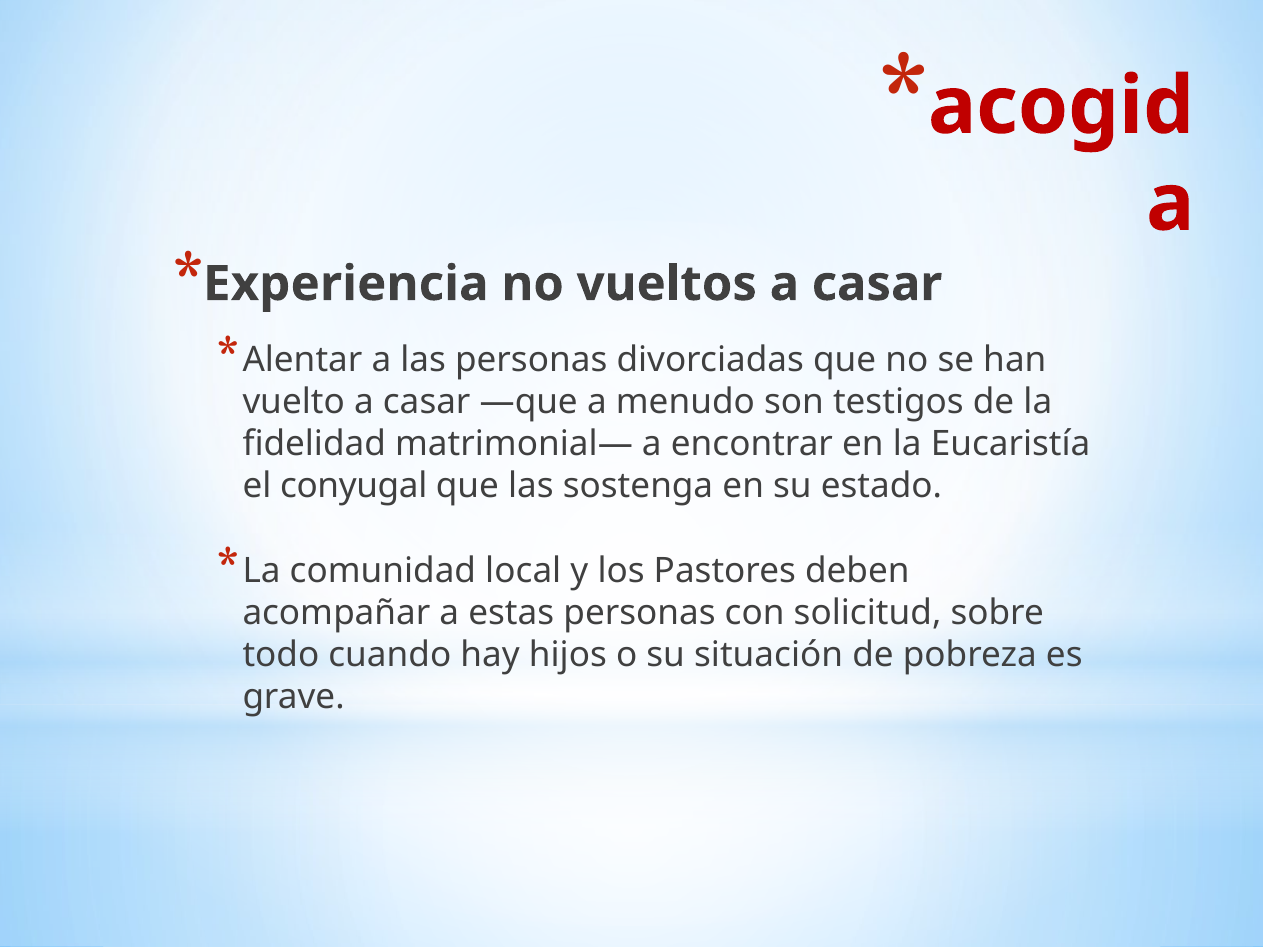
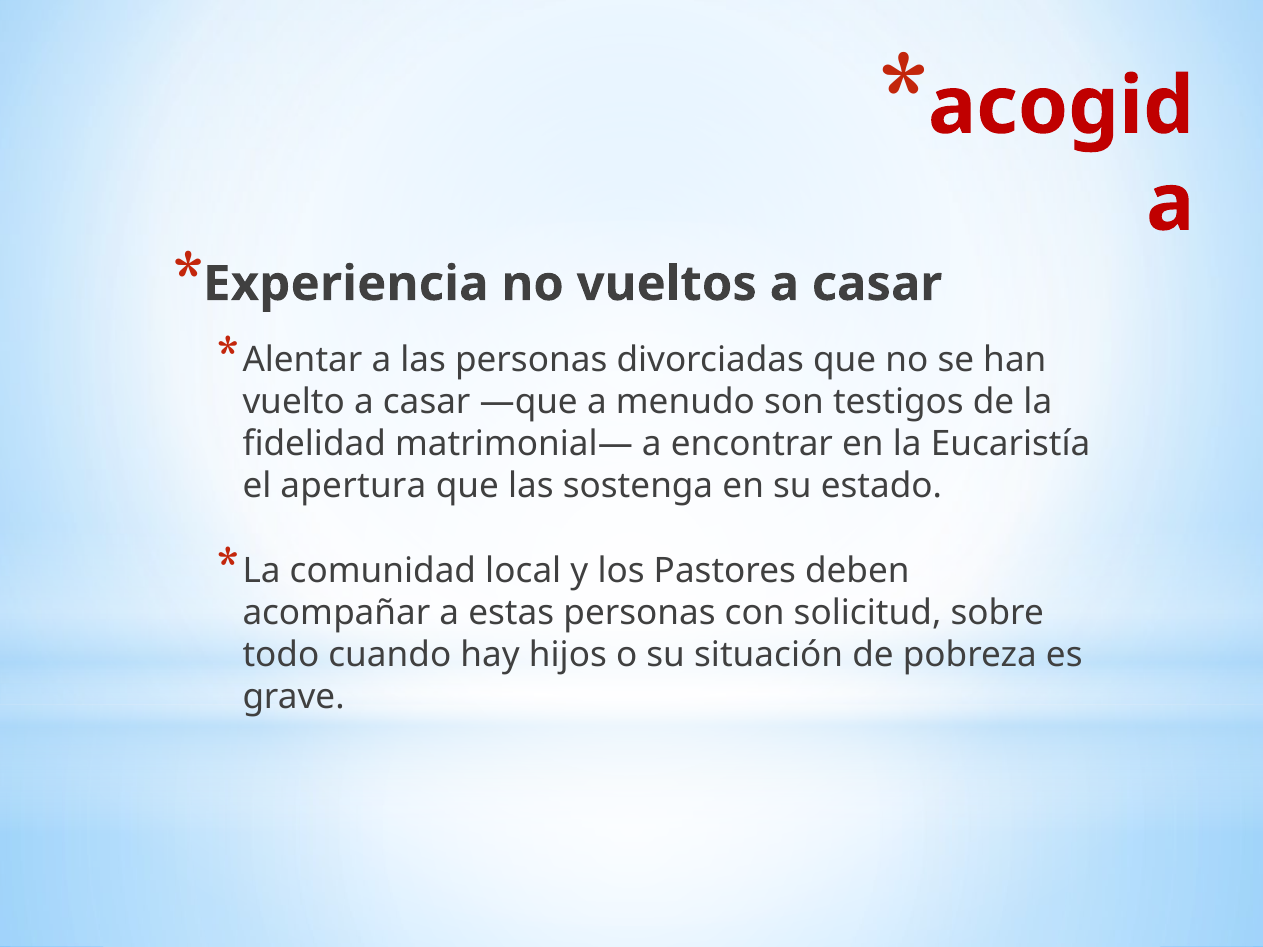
conyugal: conyugal -> apertura (353, 486)
